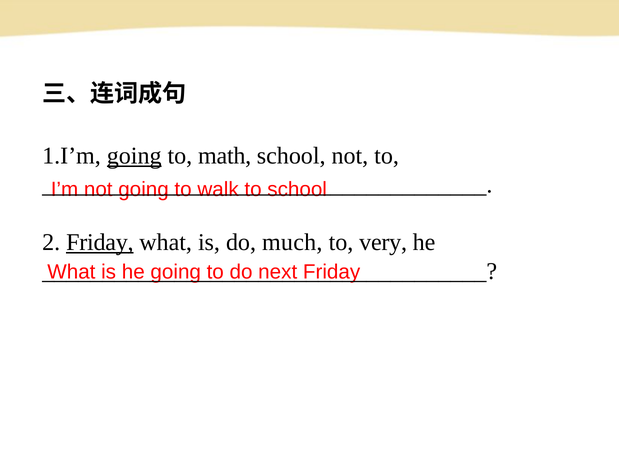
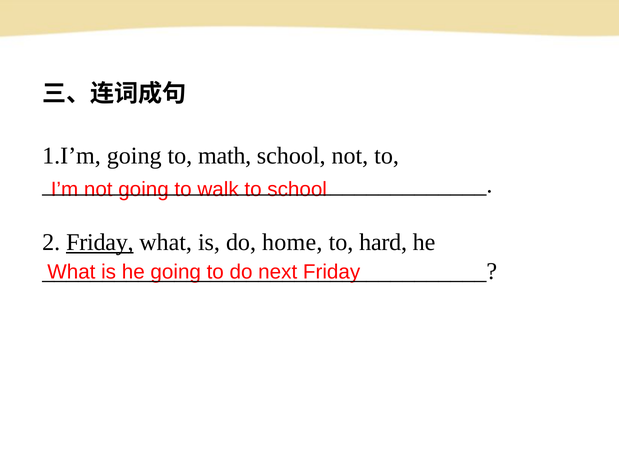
going underline: present -> none (134, 156)
much: much -> home (292, 243)
very: very -> hard (383, 243)
